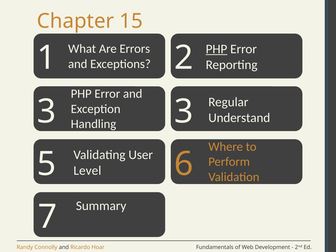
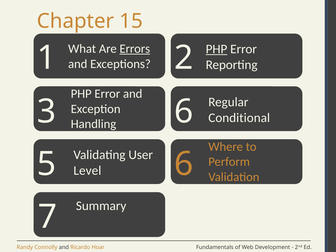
Errors underline: none -> present (135, 49)
3 3: 3 -> 6 (184, 112)
Understand: Understand -> Conditional (239, 118)
